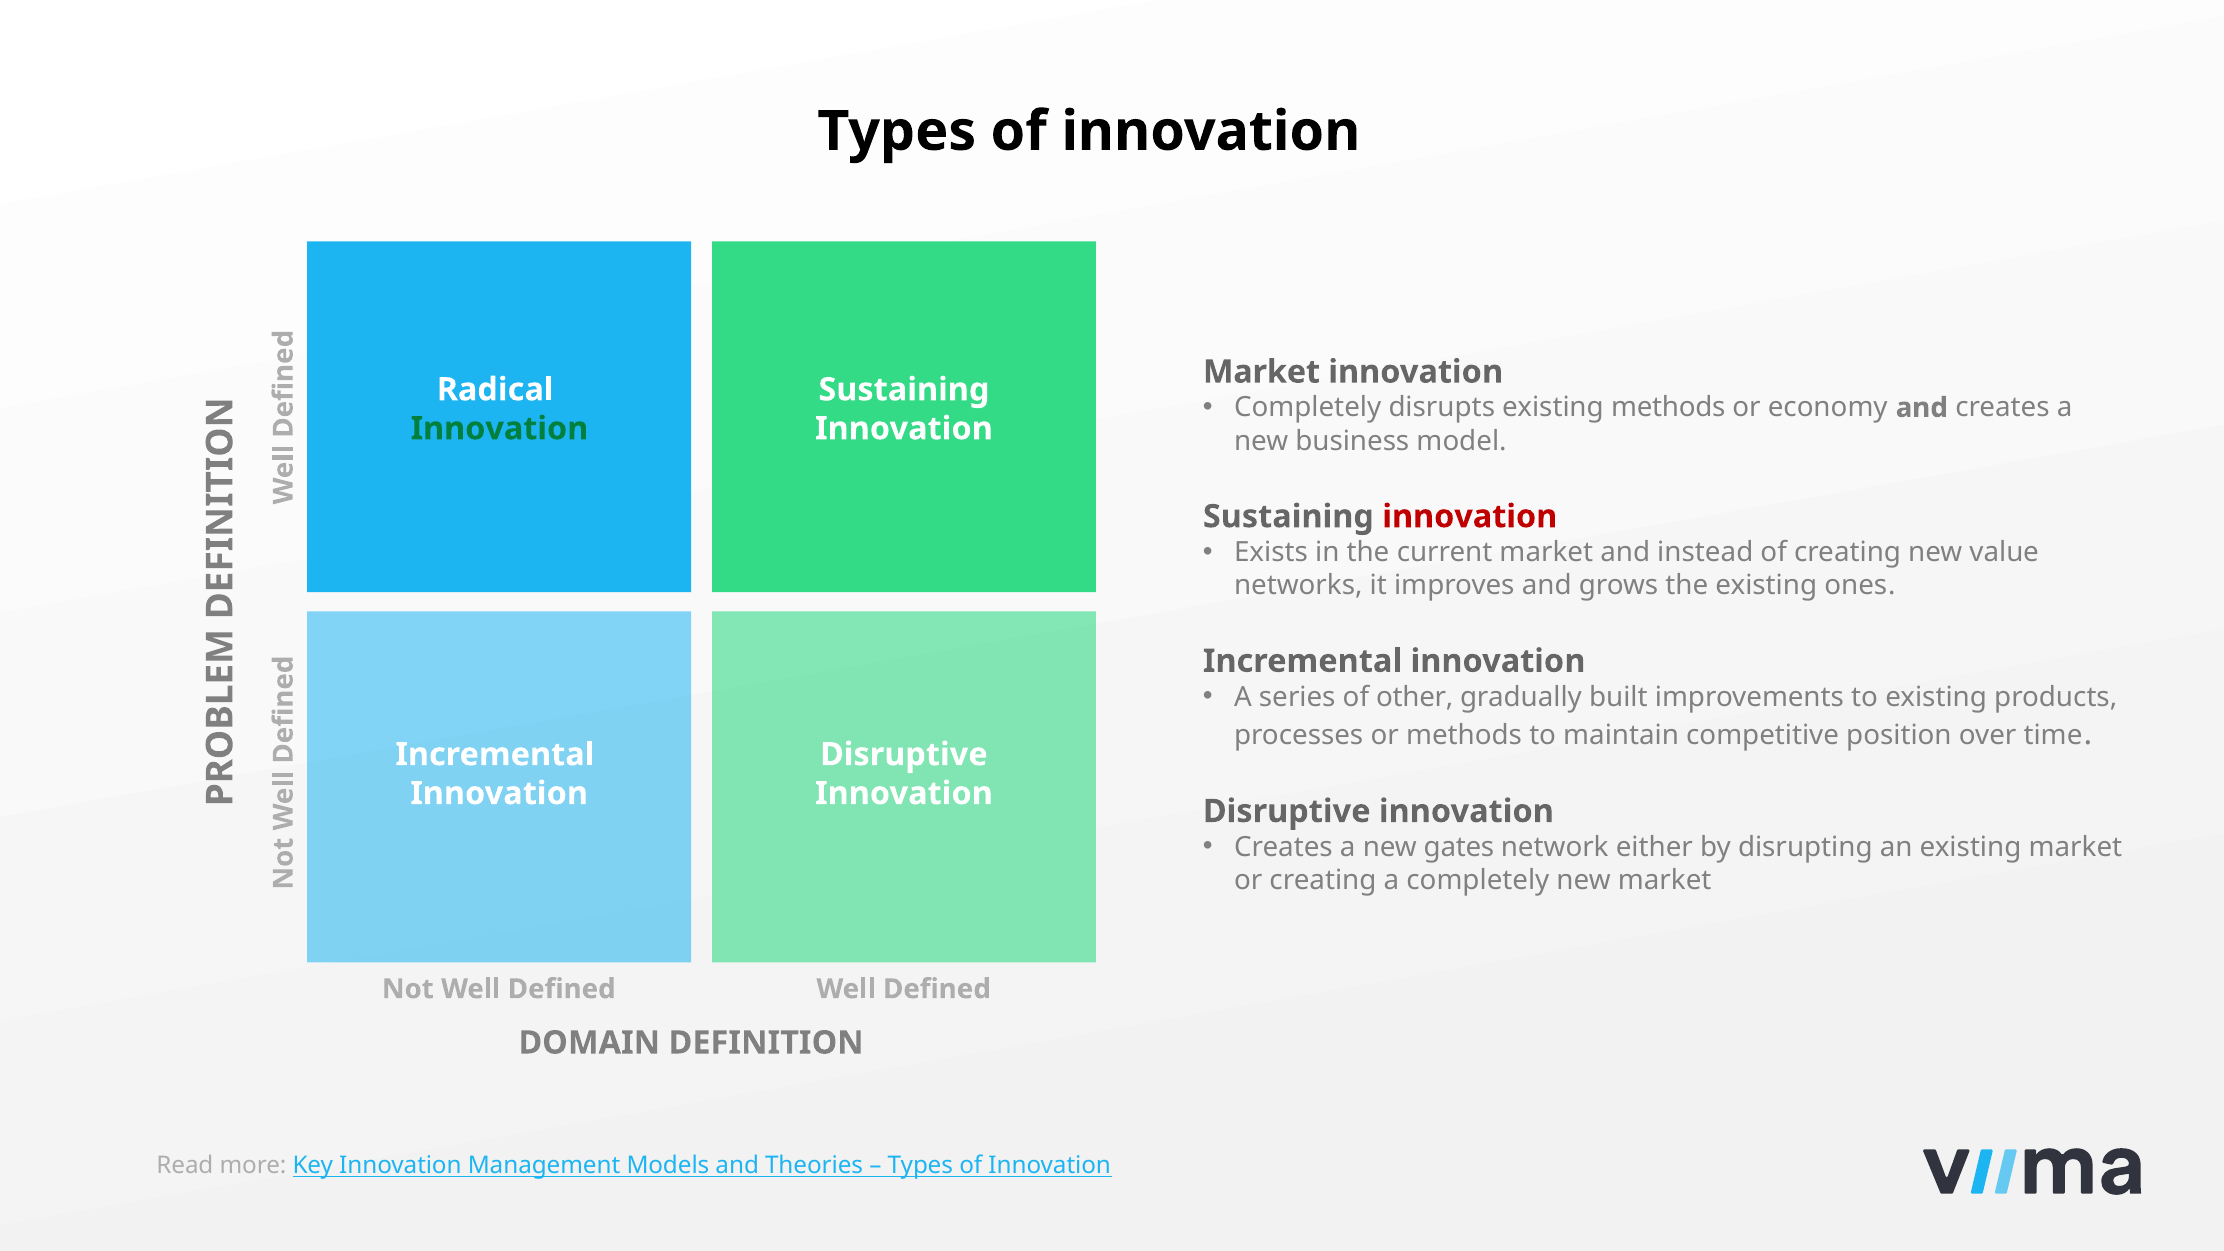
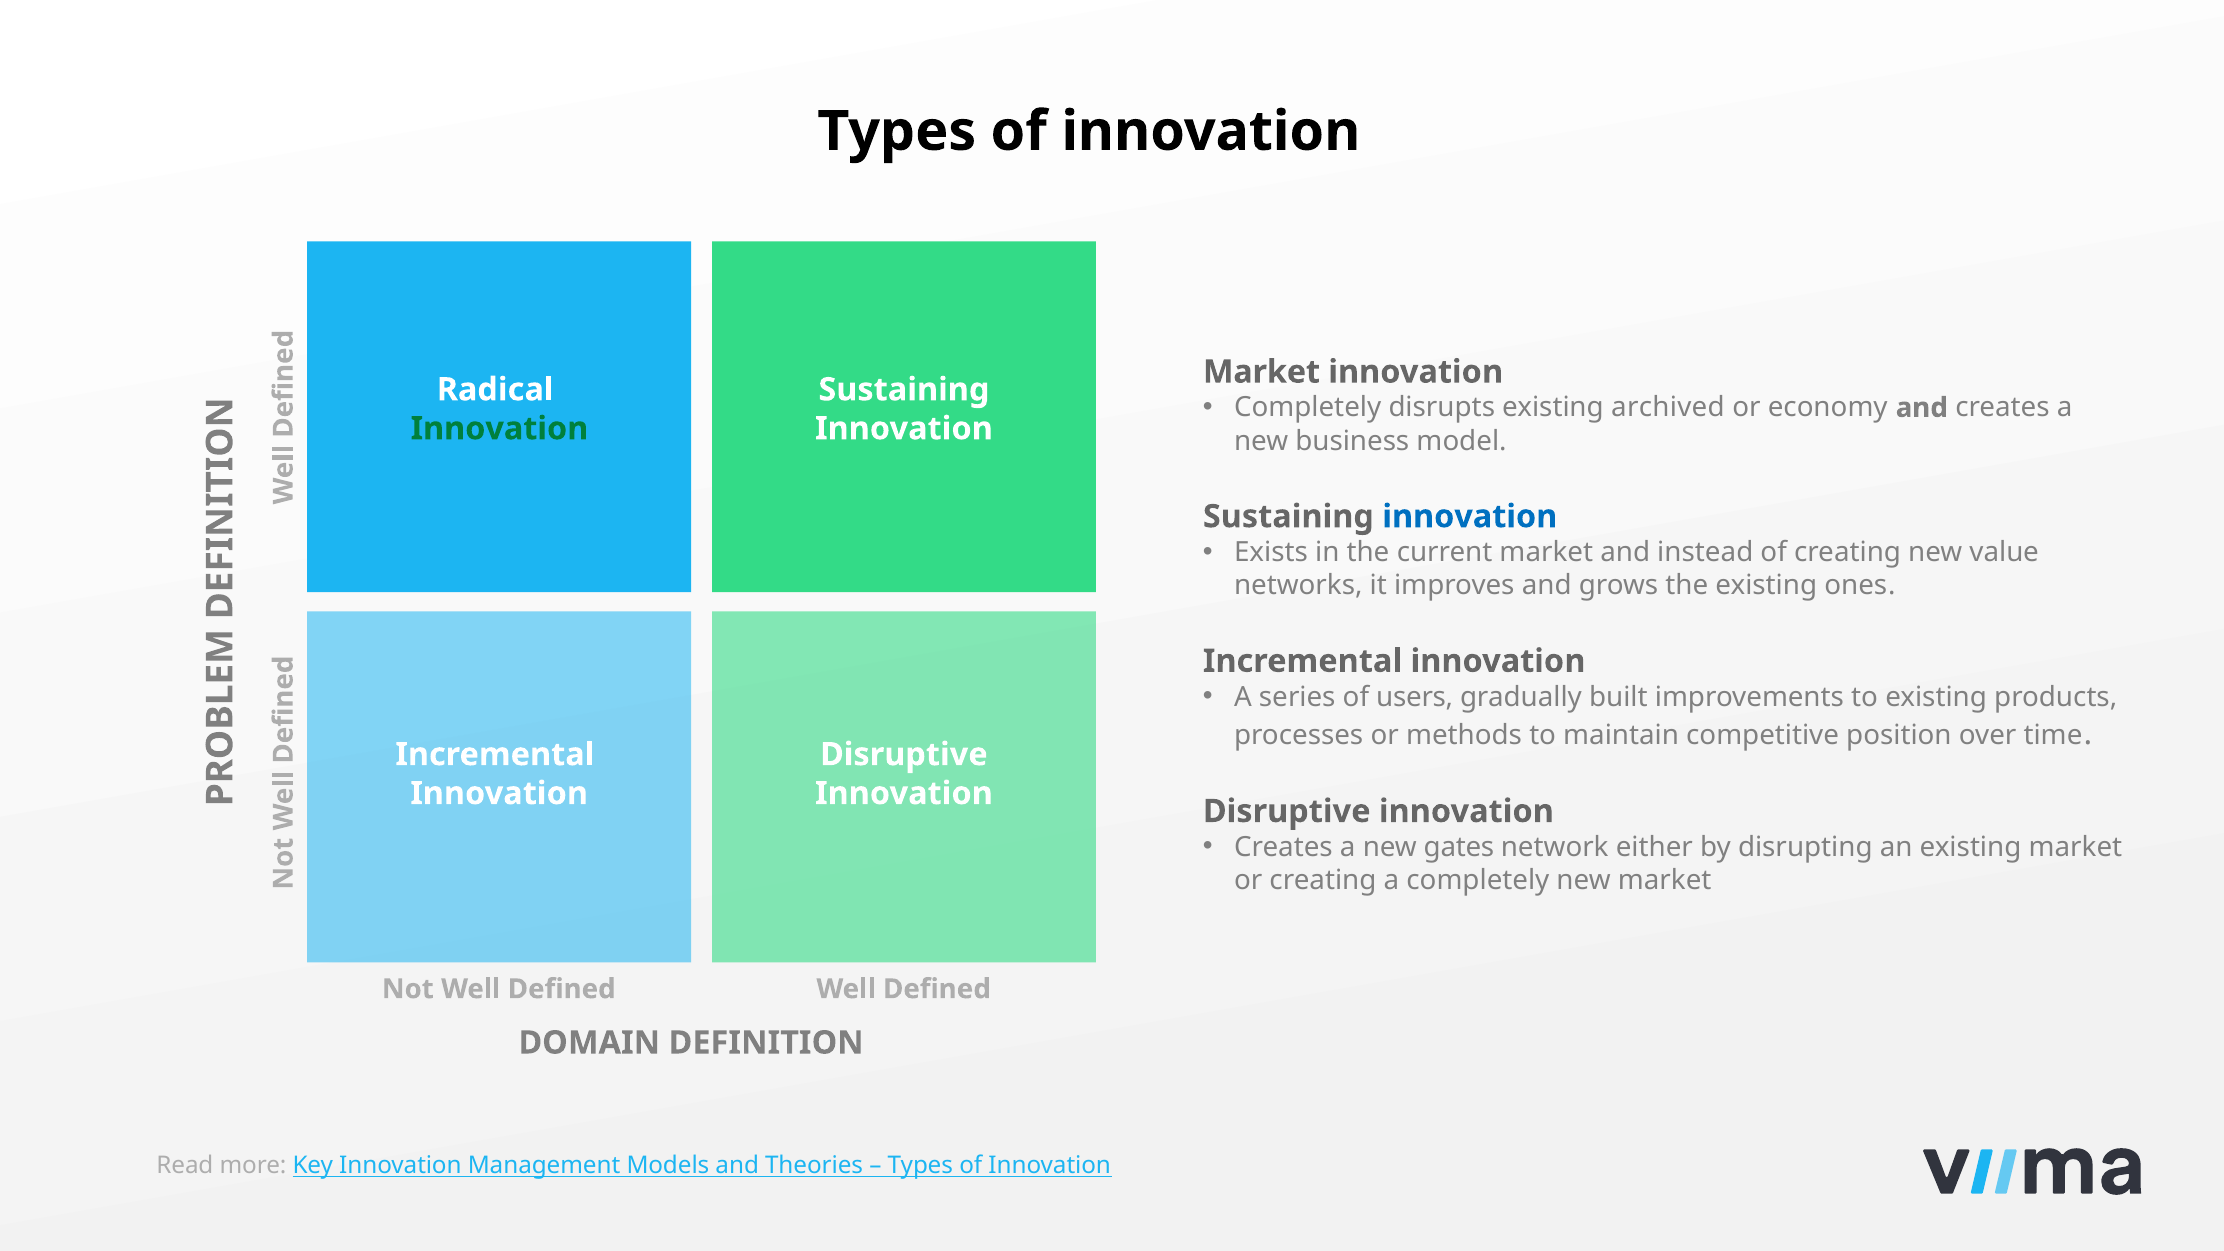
existing methods: methods -> archived (1668, 408)
innovation colour: red -> blue (1470, 517)
other: other -> users (1415, 697)
